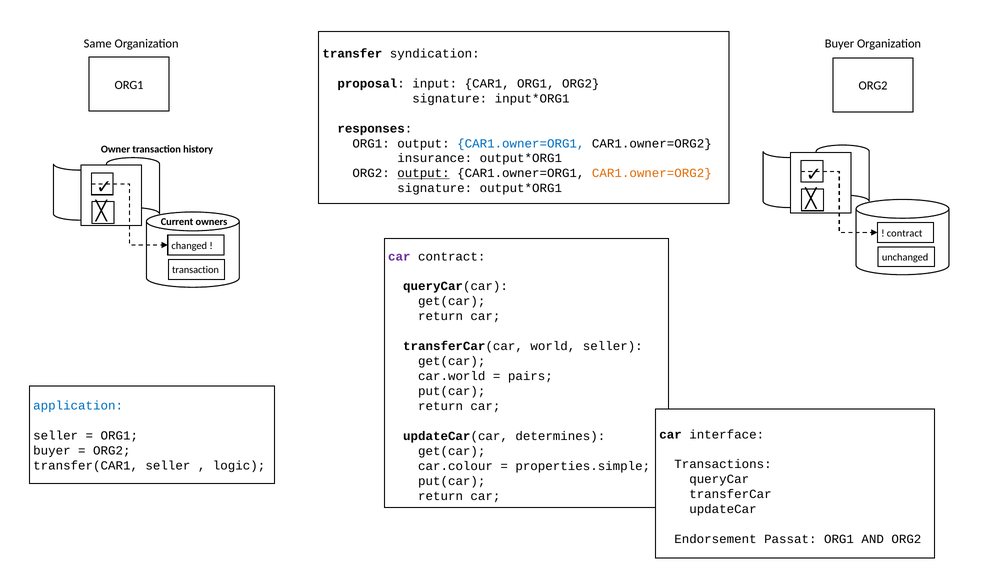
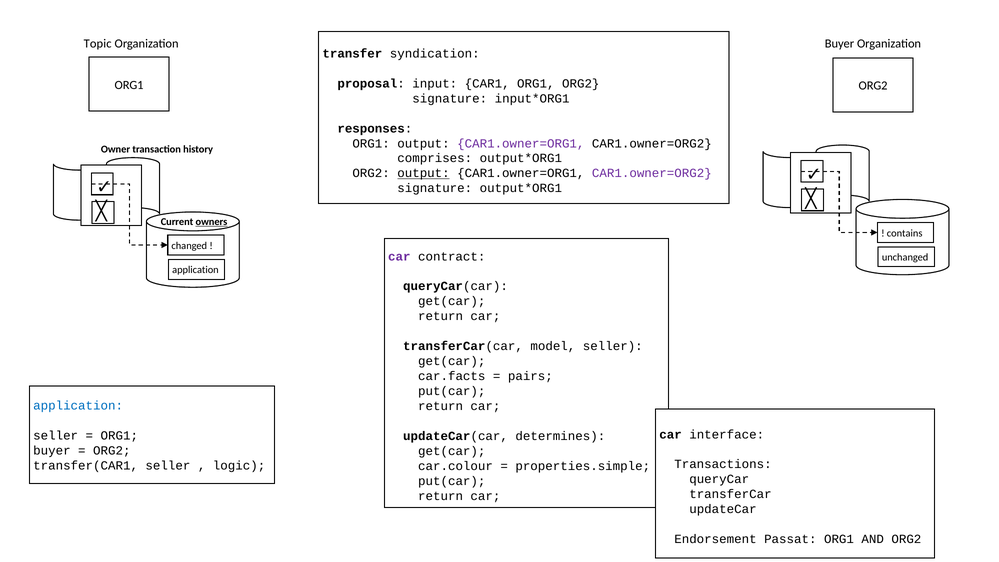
Same: Same -> Topic (98, 43)
CAR1.owner=ORG1 colour: blue -> purple (521, 143)
insurance: insurance -> comprises (435, 158)
CAR1.owner=ORG2 colour: orange -> purple (652, 173)
owners underline: none -> present (211, 222)
contract: contract -> contains (905, 233)
transaction: transaction -> application (195, 270)
world: world -> model (553, 346)
car.world: car.world -> car.facts (452, 376)
